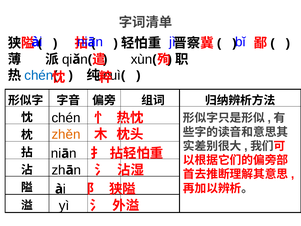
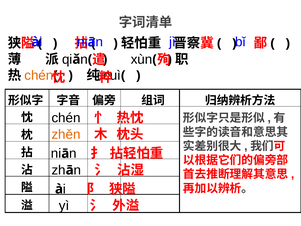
chén colour: blue -> orange (39, 75)
